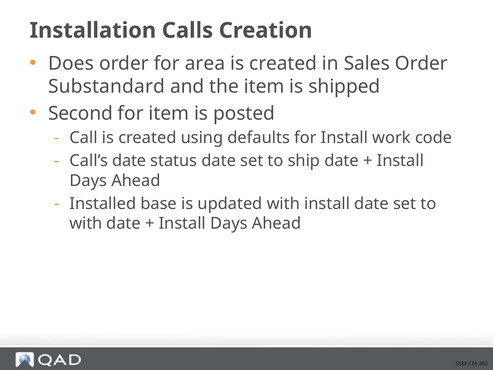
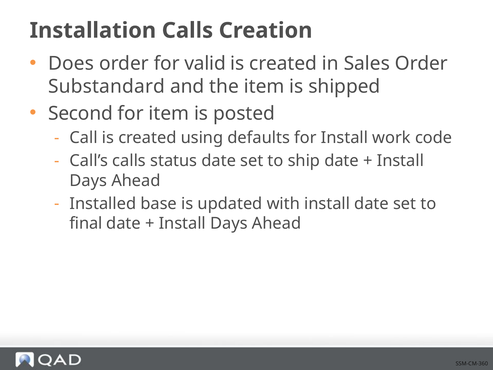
area: area -> valid (205, 63)
Call’s date: date -> calls (129, 161)
with: with -> final (86, 223)
